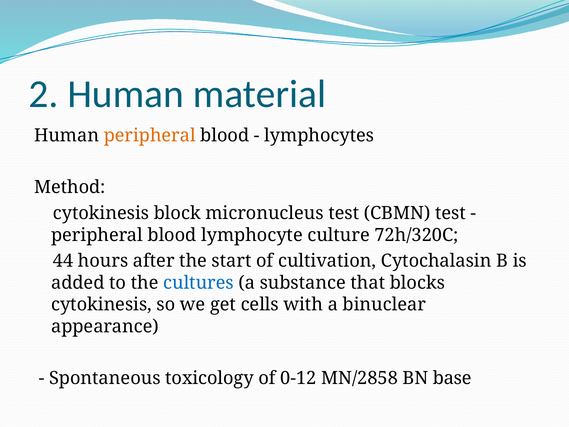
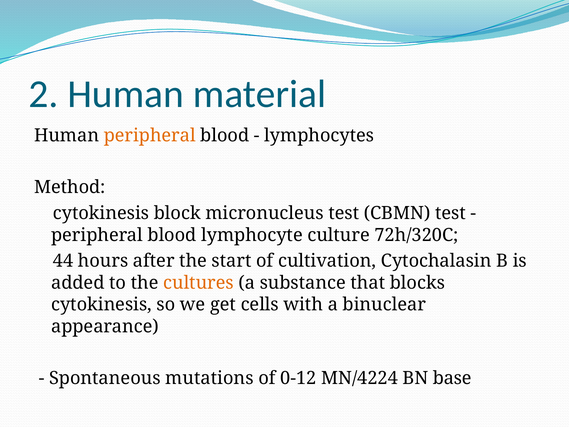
cultures colour: blue -> orange (198, 283)
toxicology: toxicology -> mutations (209, 378)
MN/2858: MN/2858 -> MN/4224 (359, 378)
